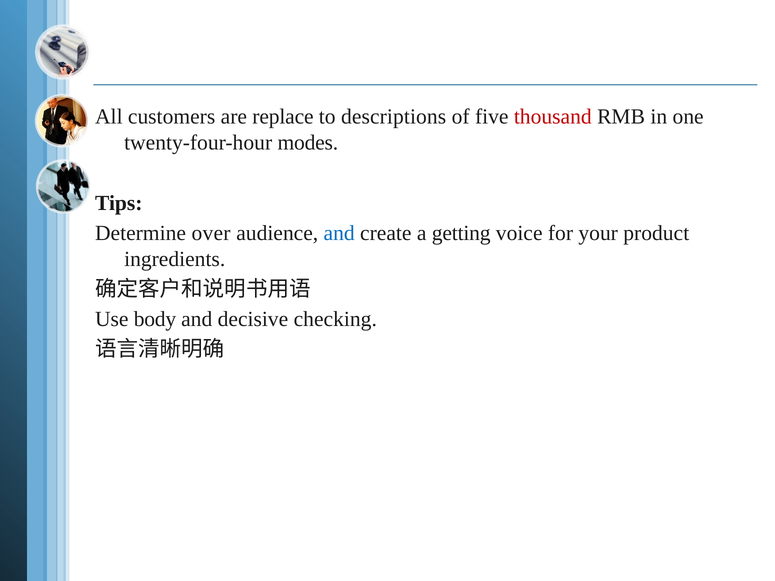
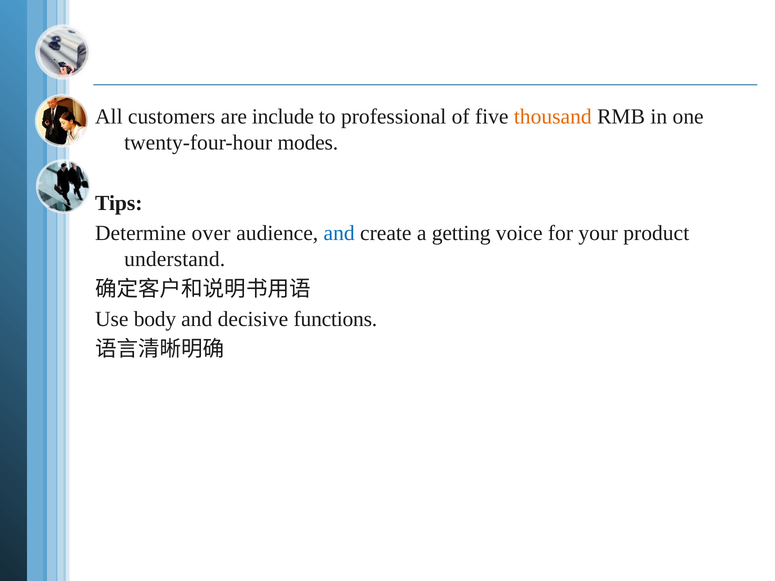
replace: replace -> include (283, 117)
descriptions: descriptions -> professional (394, 117)
thousand colour: red -> orange (553, 117)
ingredients: ingredients -> understand (175, 259)
checking: checking -> functions (335, 319)
